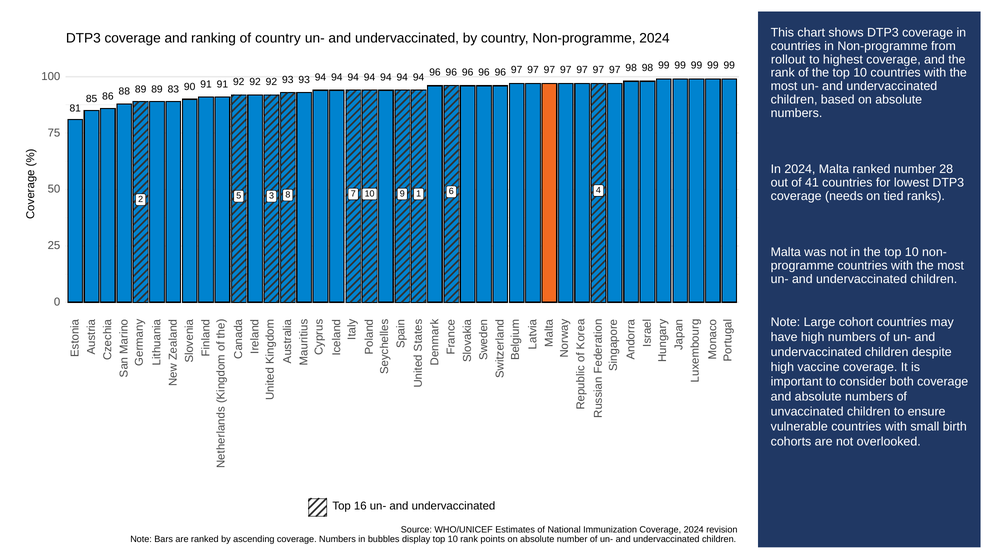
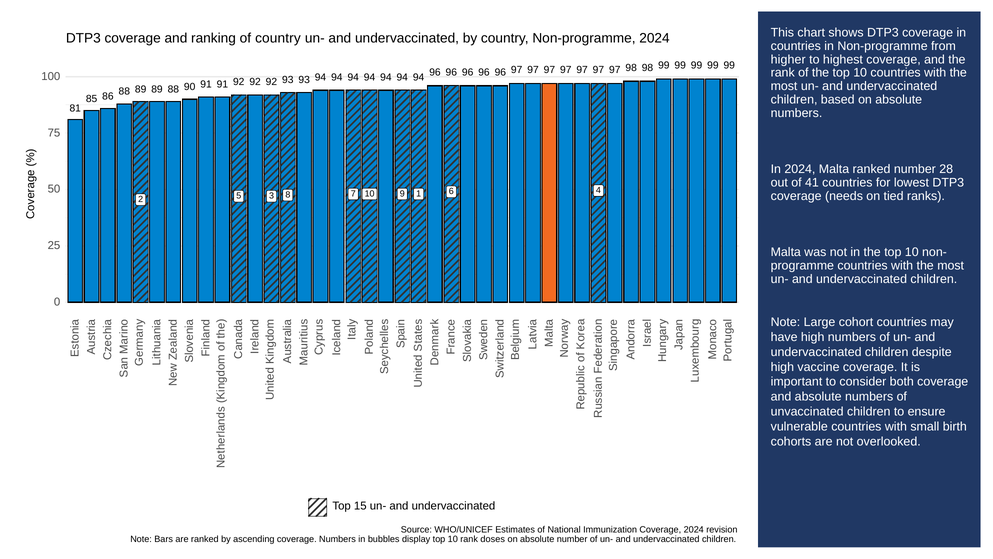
rollout: rollout -> higher (788, 59)
89 83: 83 -> 88 (173, 89)
16: 16 -> 15 (360, 505)
points: points -> doses (493, 539)
